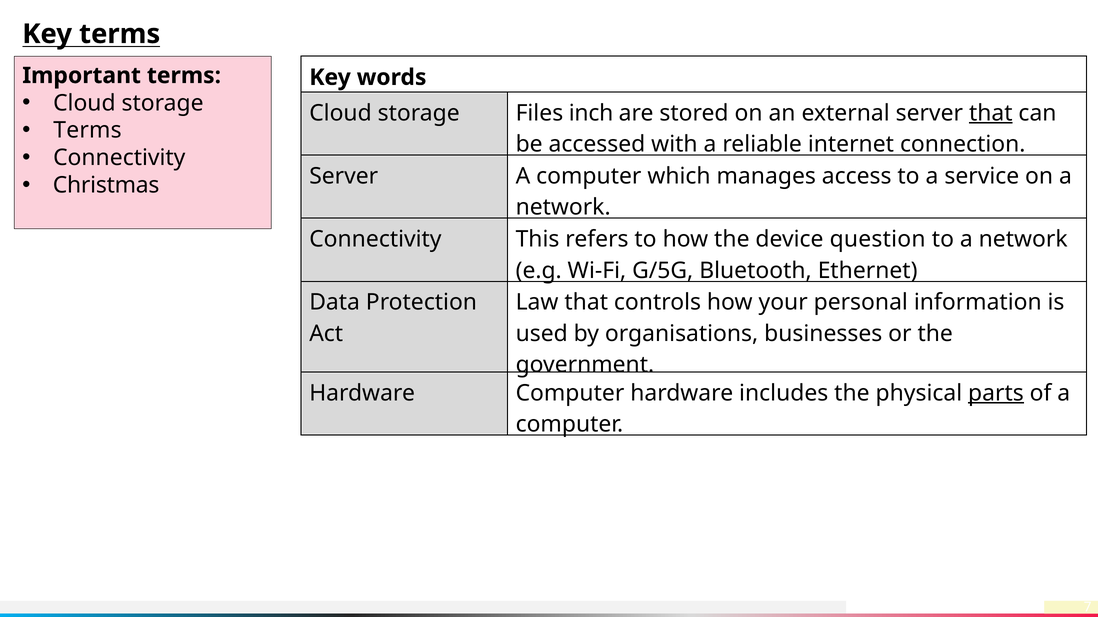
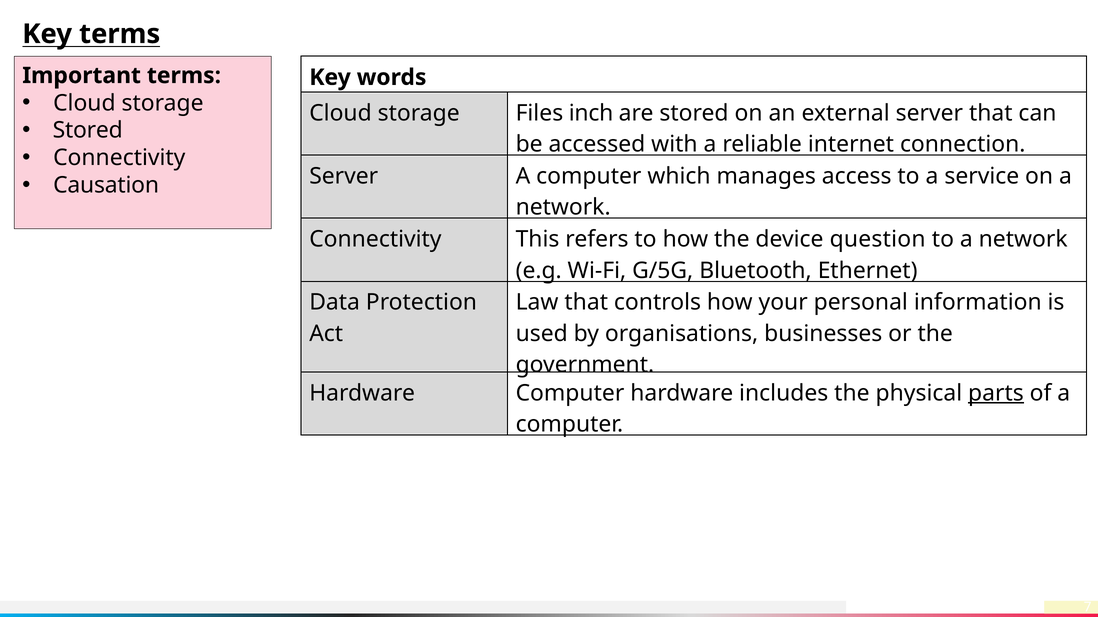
that underline: present -> none (991, 113)
Terms: Terms -> Stored (88, 131)
Christmas: Christmas -> Causation (106, 185)
